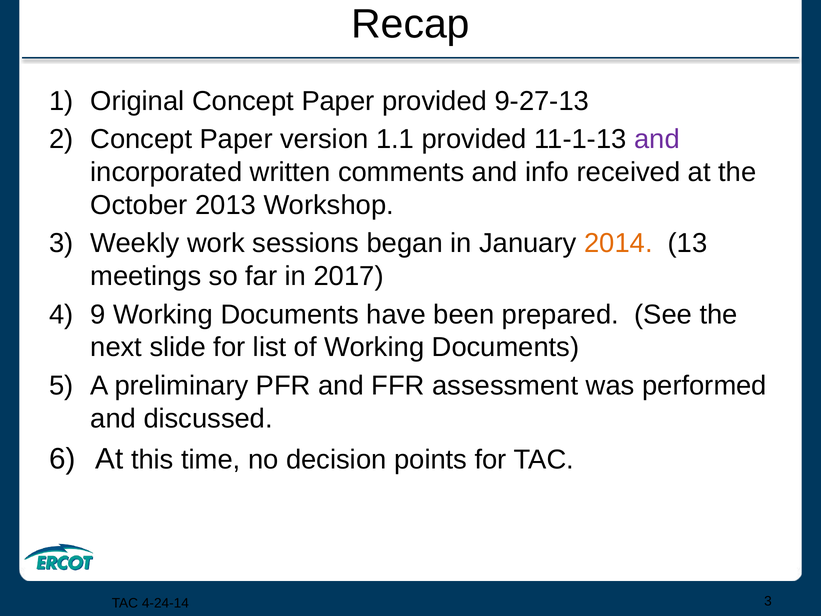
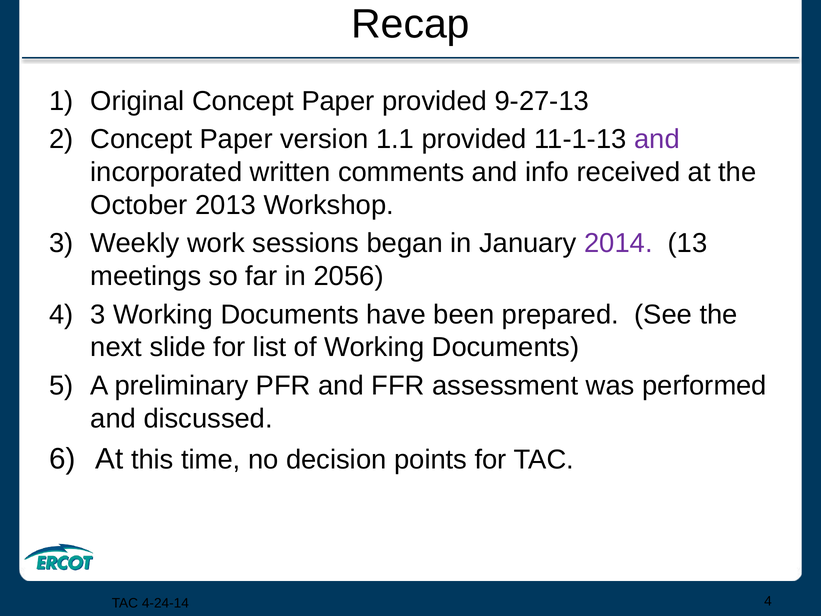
2014 colour: orange -> purple (618, 243)
2017: 2017 -> 2056 (349, 276)
9: 9 -> 3 (98, 314)
4-24-14 3: 3 -> 4 (768, 601)
